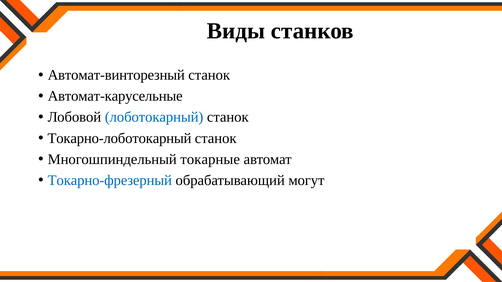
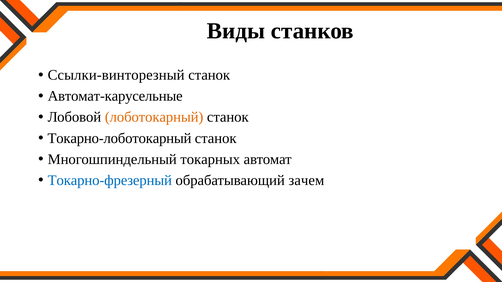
Автомат-винторезный: Автомат-винторезный -> Ссылки-винторезный (116, 75)
лоботокарный colour: blue -> orange (154, 117)
токарные: токарные -> токарных (210, 159)
могут: могут -> зачем (306, 180)
